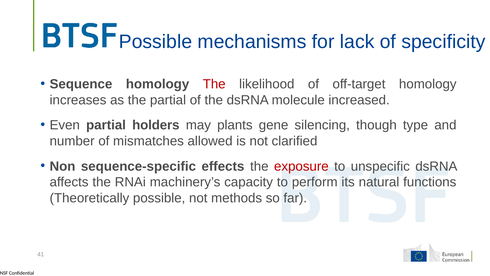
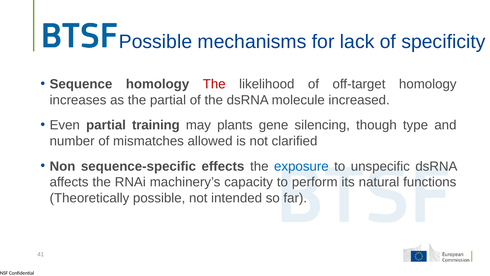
holders: holders -> training (156, 125)
exposure colour: red -> blue (301, 166)
methods: methods -> intended (237, 198)
